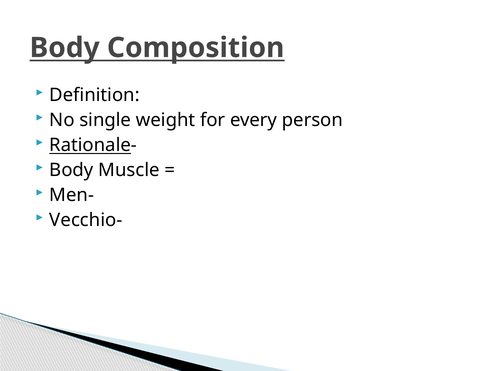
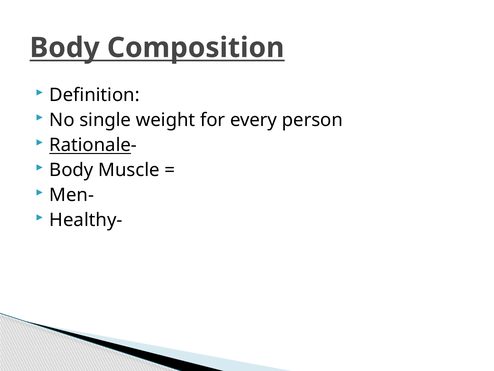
Vecchio-: Vecchio- -> Healthy- (86, 220)
